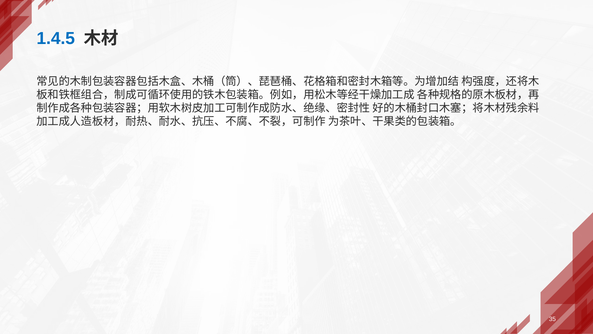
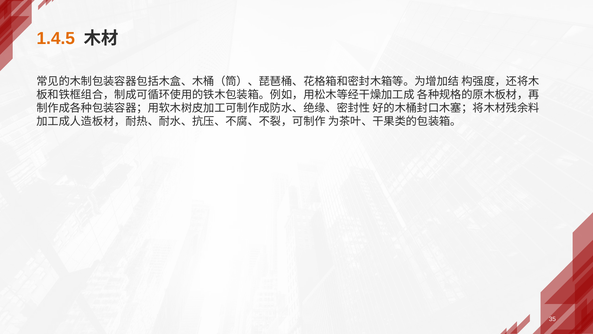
1.4.5 colour: blue -> orange (56, 38)
